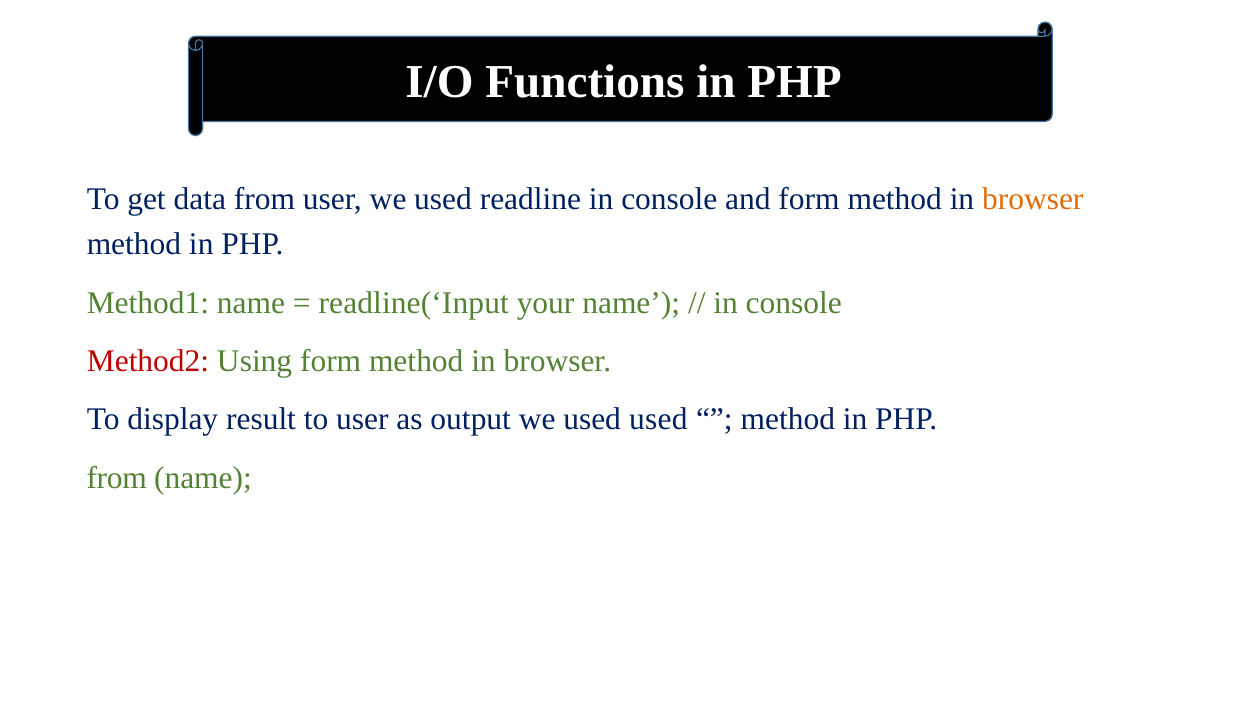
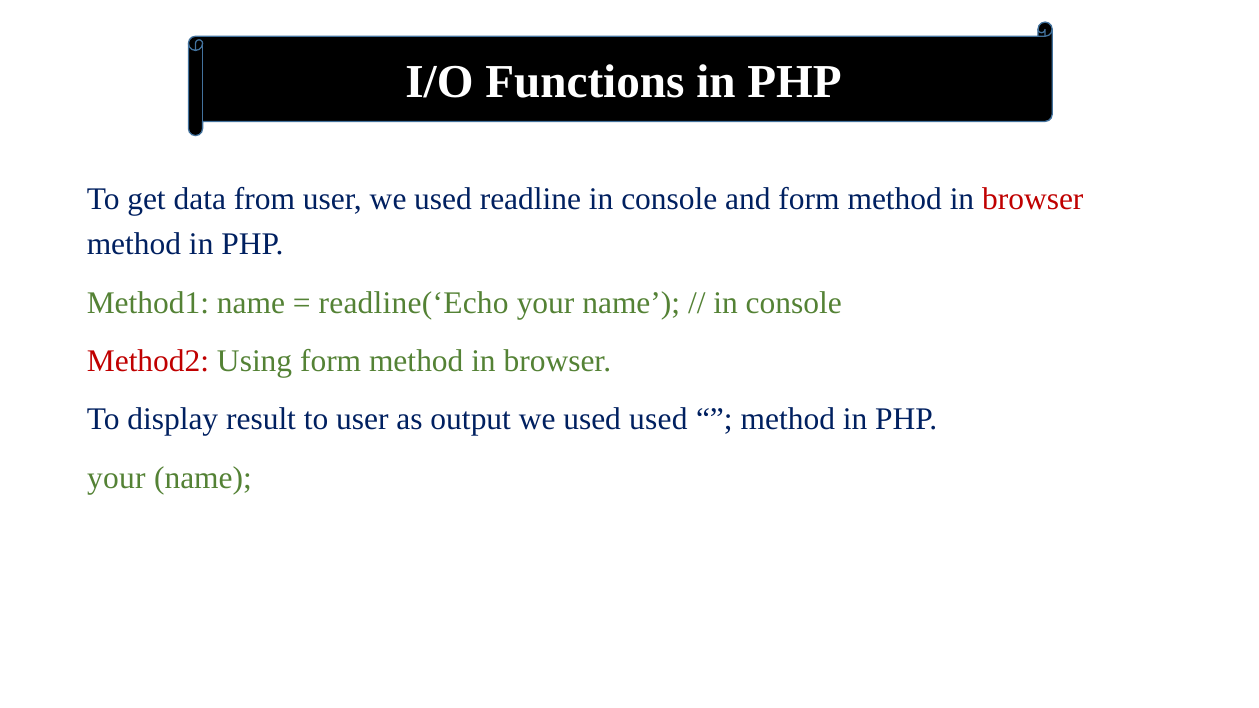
browser colour: orange -> red (1033, 199)
readline(‘Input: readline(‘Input -> readline(‘Echo (414, 303)
from: from -> your (116, 478)
